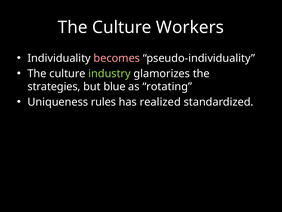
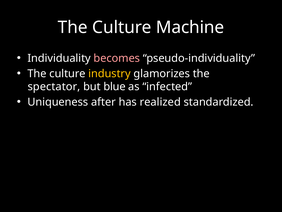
Workers: Workers -> Machine (190, 27)
industry colour: light green -> yellow (109, 73)
strategies: strategies -> spectator (54, 87)
rotating: rotating -> infected (167, 87)
rules: rules -> after (103, 102)
